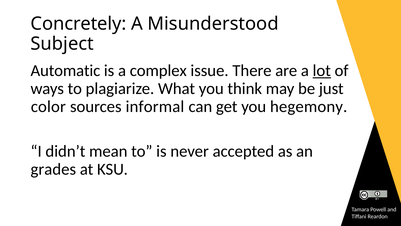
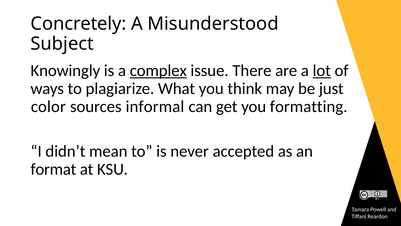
Automatic: Automatic -> Knowingly (65, 70)
complex underline: none -> present (158, 70)
hegemony: hegemony -> formatting (309, 107)
grades: grades -> format (53, 169)
